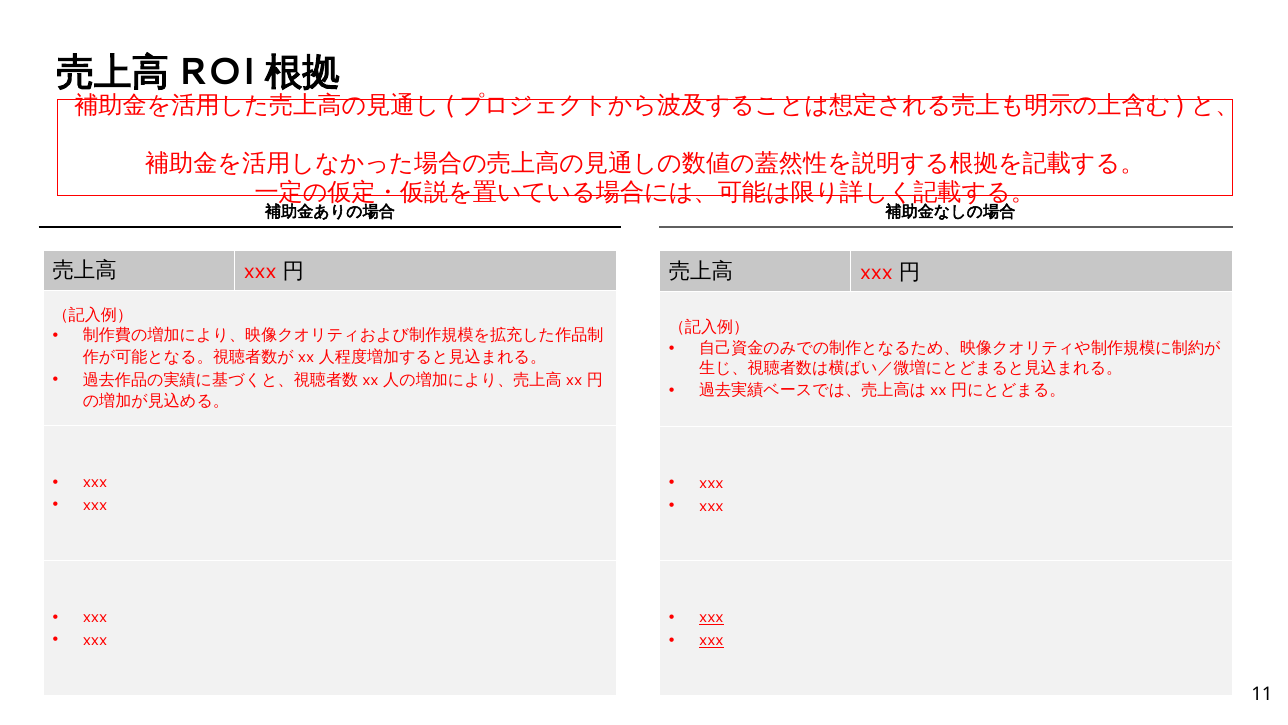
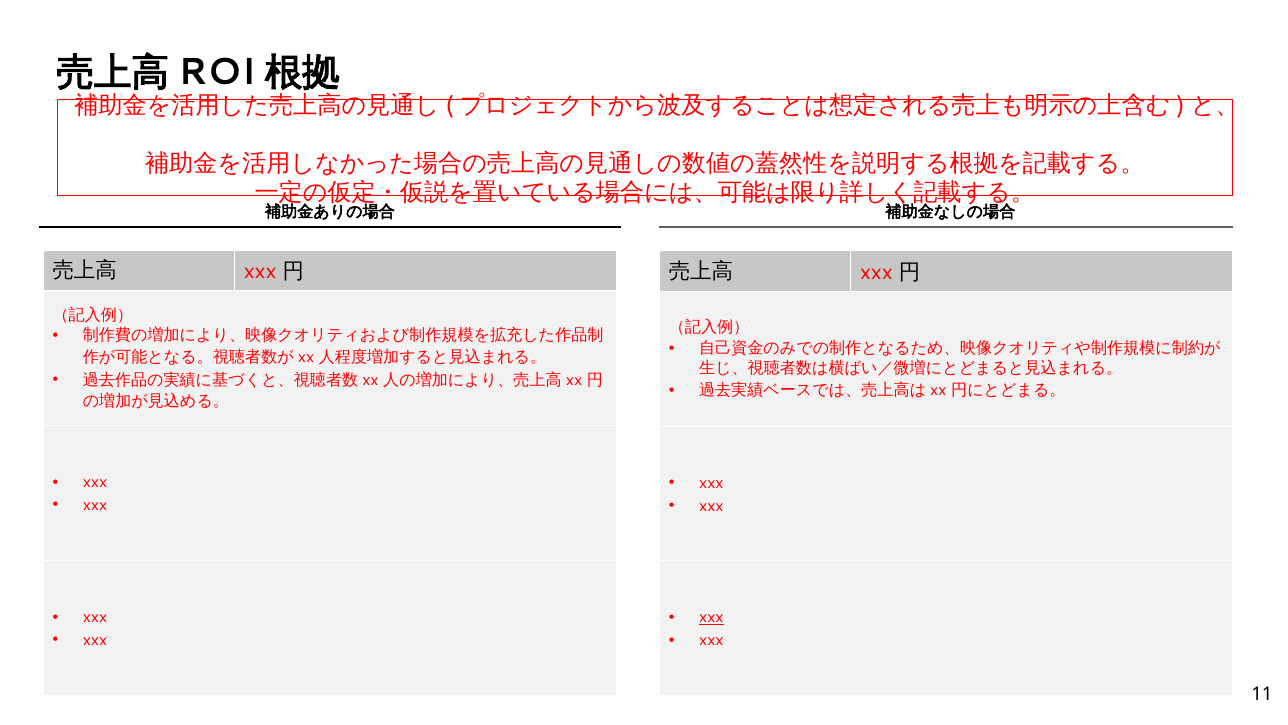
xxx underline: present -> none (711, 640)
